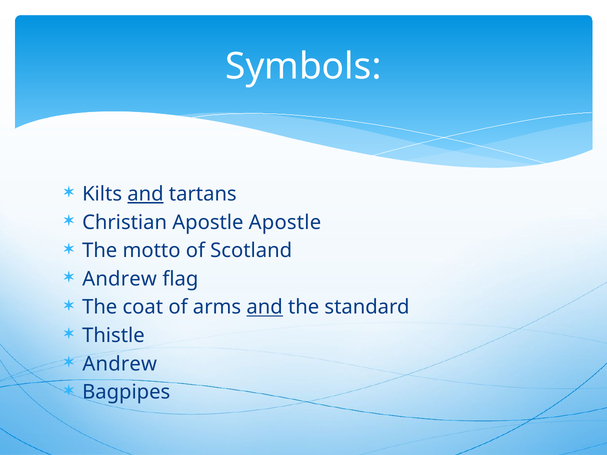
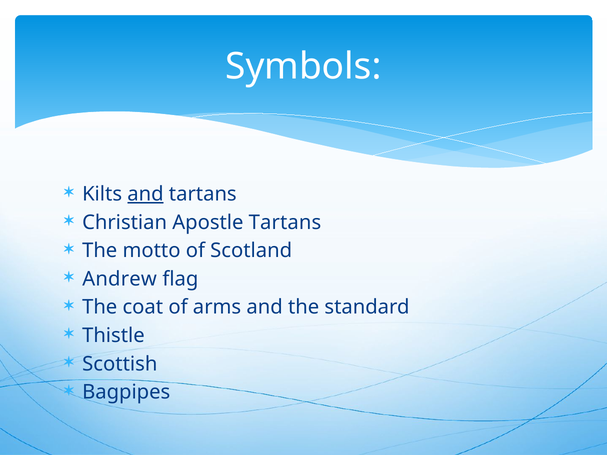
Apostle Apostle: Apostle -> Tartans (285, 223)
and underline: present -> none (265, 307)
Andrew: Andrew -> Scottish (120, 364)
